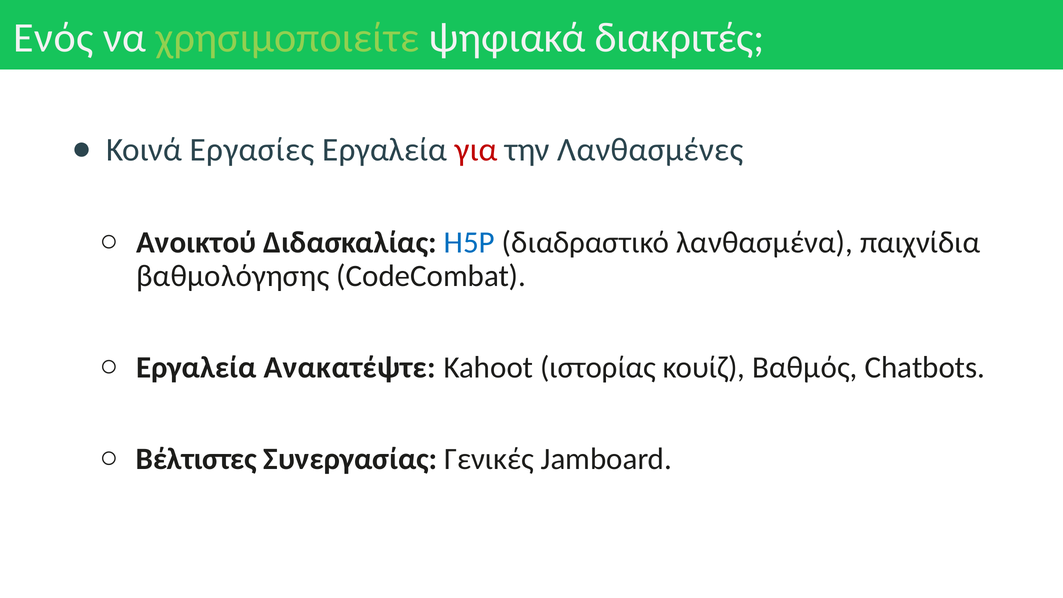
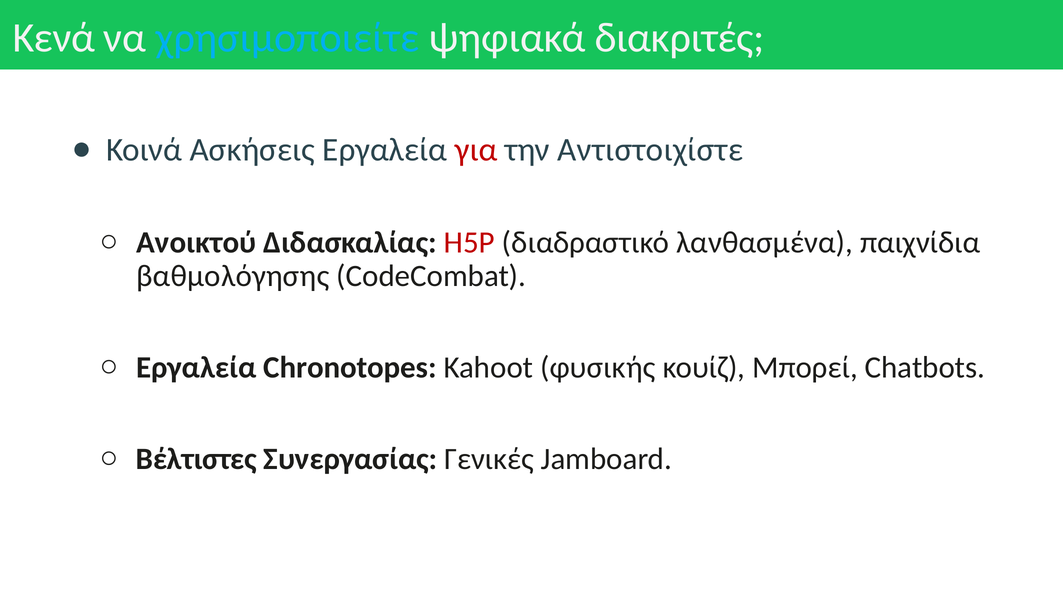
Ενός: Ενός -> Κενά (54, 38)
χρησιμοποιείτε colour: light green -> light blue (287, 38)
Εργασίες: Εργασίες -> Ασκήσεις (252, 150)
Λανθασμένες: Λανθασμένες -> Αντιστοιχίστε (650, 150)
H5P colour: blue -> red (469, 242)
Ανακατέψτε: Ανακατέψτε -> Chronotopes (350, 367)
ιστορίας: ιστορίας -> φυσικής (598, 367)
Βαθμός: Βαθμός -> Μπορεί (805, 367)
